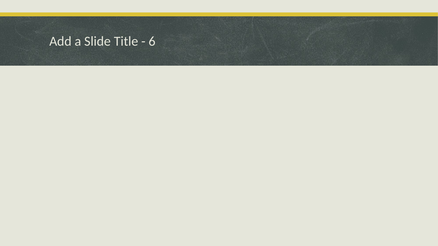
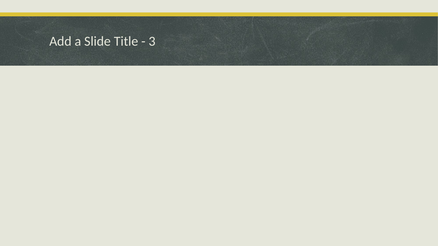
6: 6 -> 3 (152, 41)
